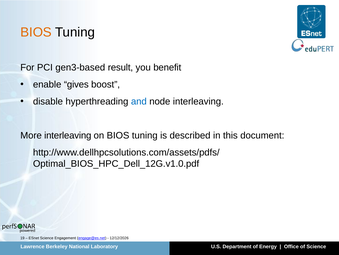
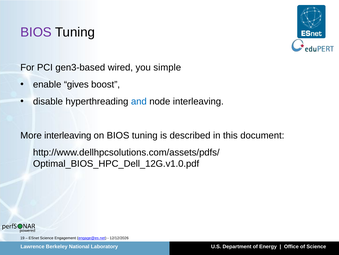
BIOS colour: orange -> purple (36, 32)
result: result -> wired (120, 67)
benefit: benefit -> simple (167, 67)
